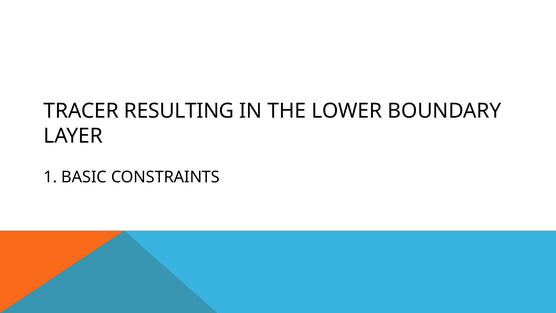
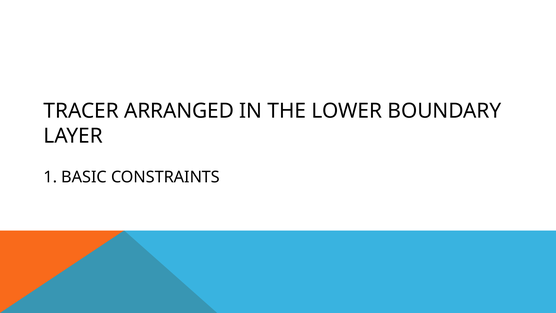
RESULTING: RESULTING -> ARRANGED (179, 111)
